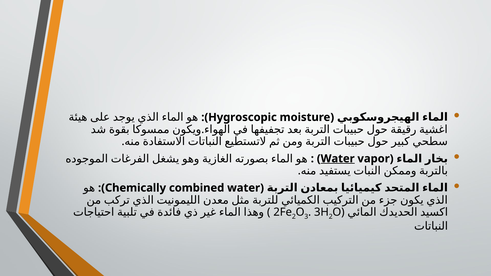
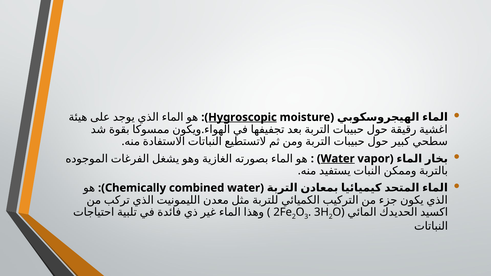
Hygroscopic underline: none -> present (242, 117)
